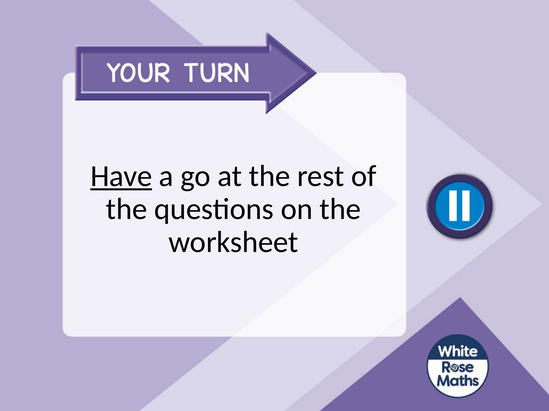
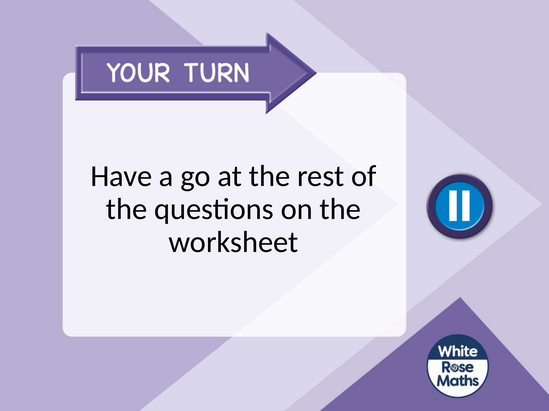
Have underline: present -> none (121, 177)
